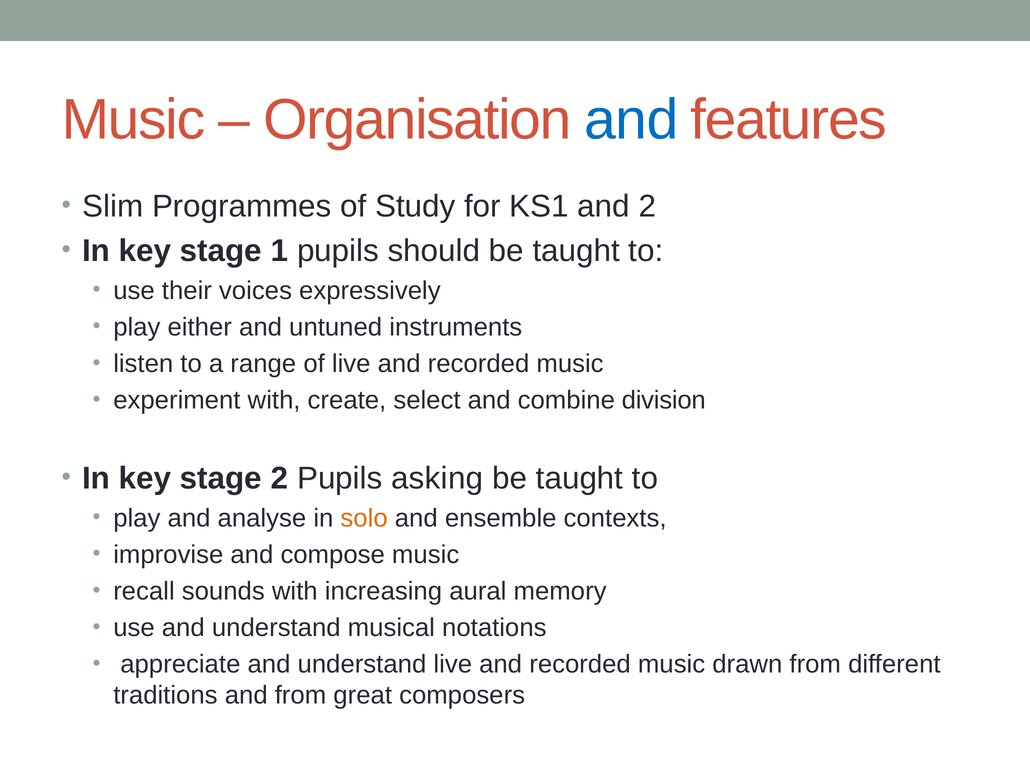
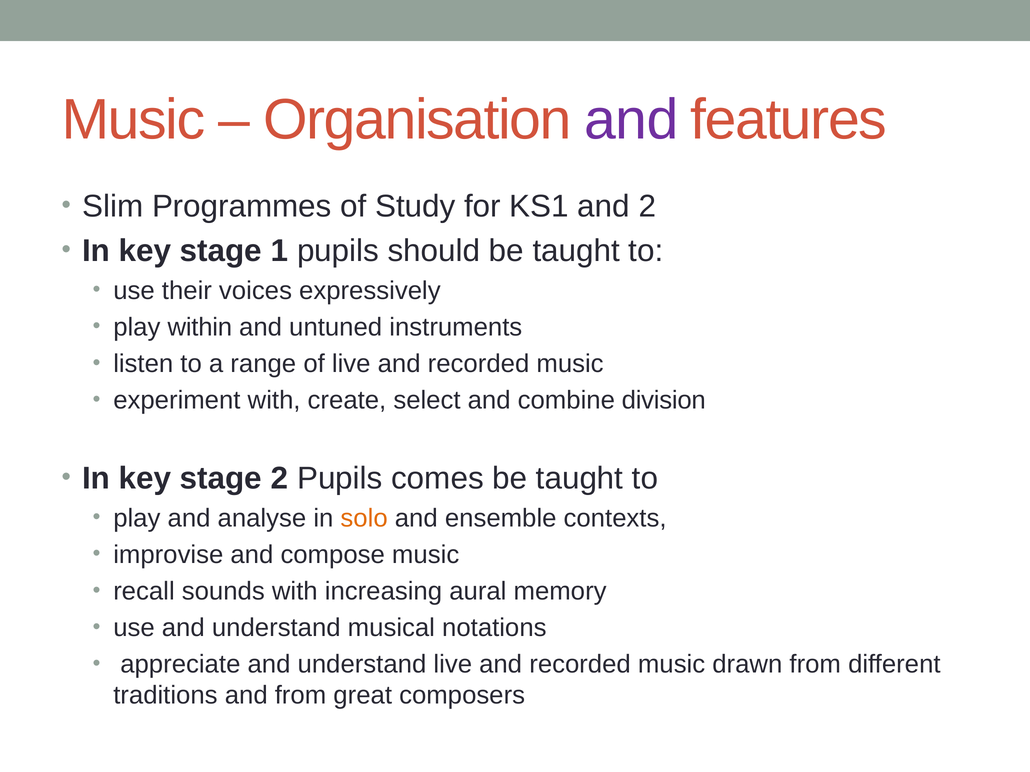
and colour: blue -> purple (631, 120)
either: either -> within (200, 327)
asking: asking -> comes (437, 479)
